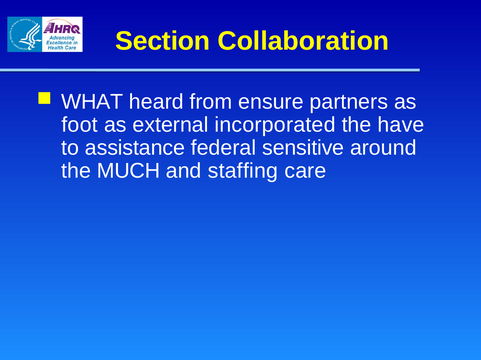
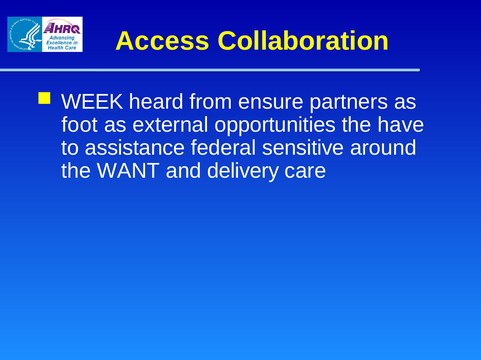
Section: Section -> Access (162, 41)
WHAT: WHAT -> WEEK (92, 102)
incorporated: incorporated -> opportunities (275, 125)
MUCH: MUCH -> WANT (128, 171)
staffing: staffing -> delivery (243, 171)
